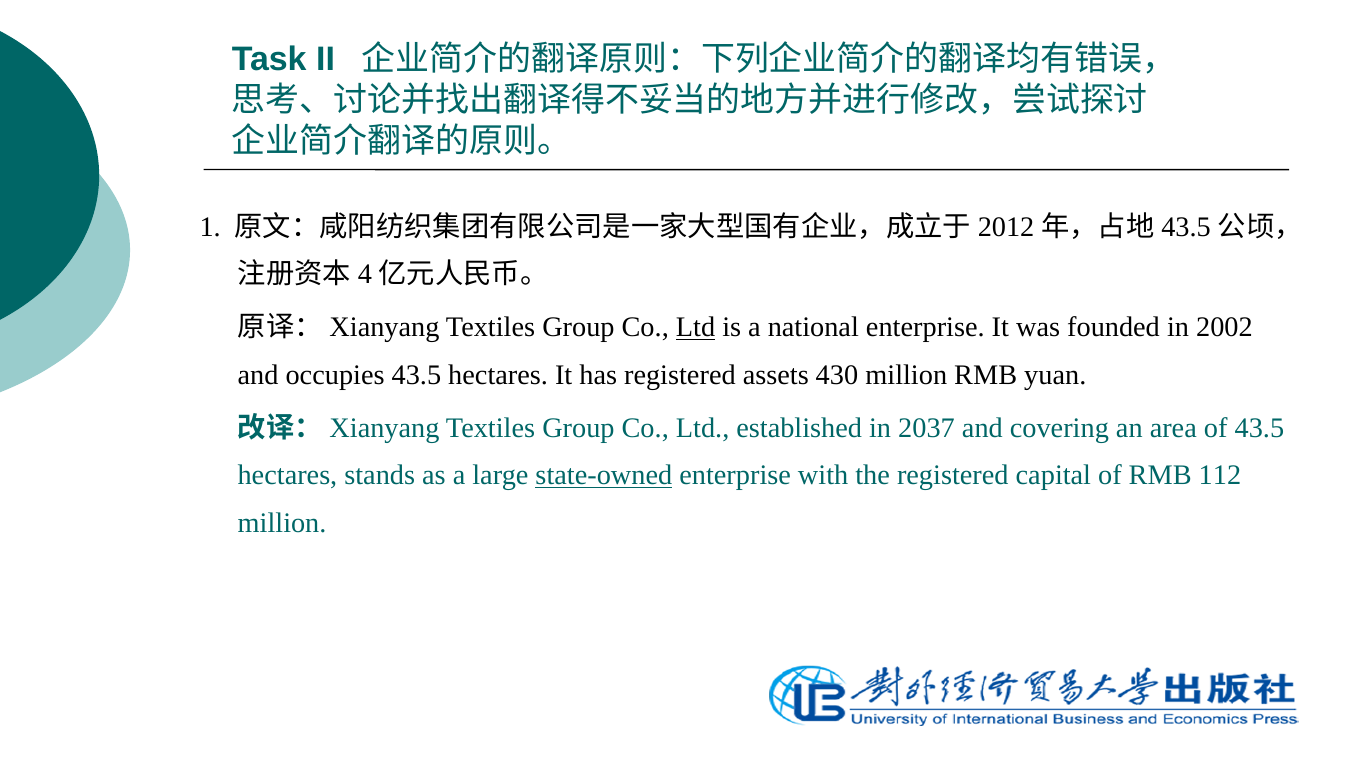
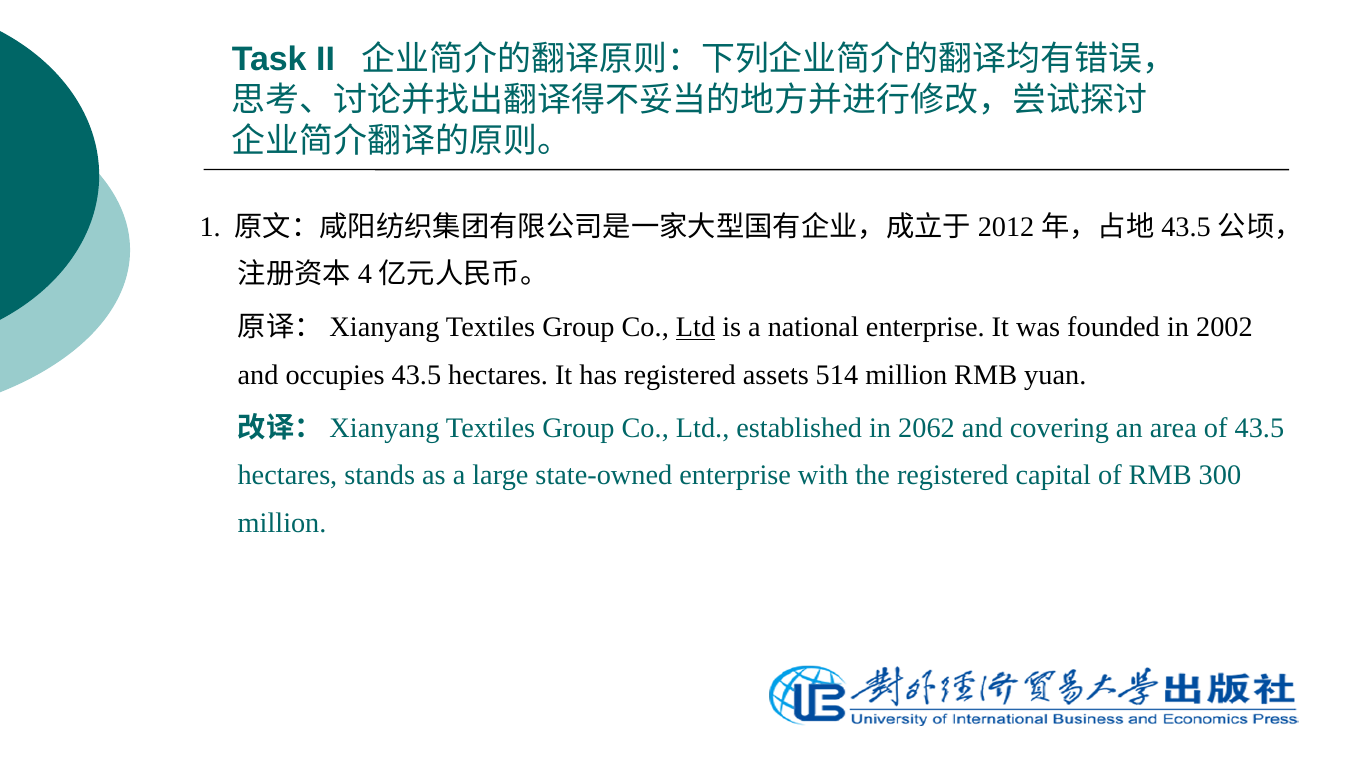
430: 430 -> 514 (837, 375)
2037: 2037 -> 2062 (927, 428)
state-owned underline: present -> none (604, 476)
112: 112 -> 300 (1220, 476)
